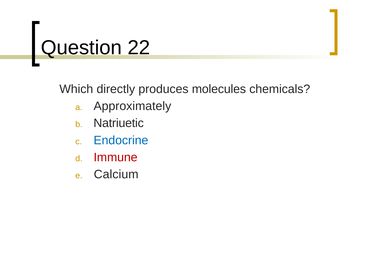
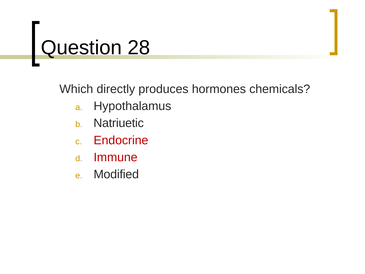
22: 22 -> 28 (139, 48)
molecules: molecules -> hormones (219, 89)
Approximately: Approximately -> Hypothalamus (132, 106)
Endocrine colour: blue -> red (121, 140)
Calcium: Calcium -> Modified (116, 174)
